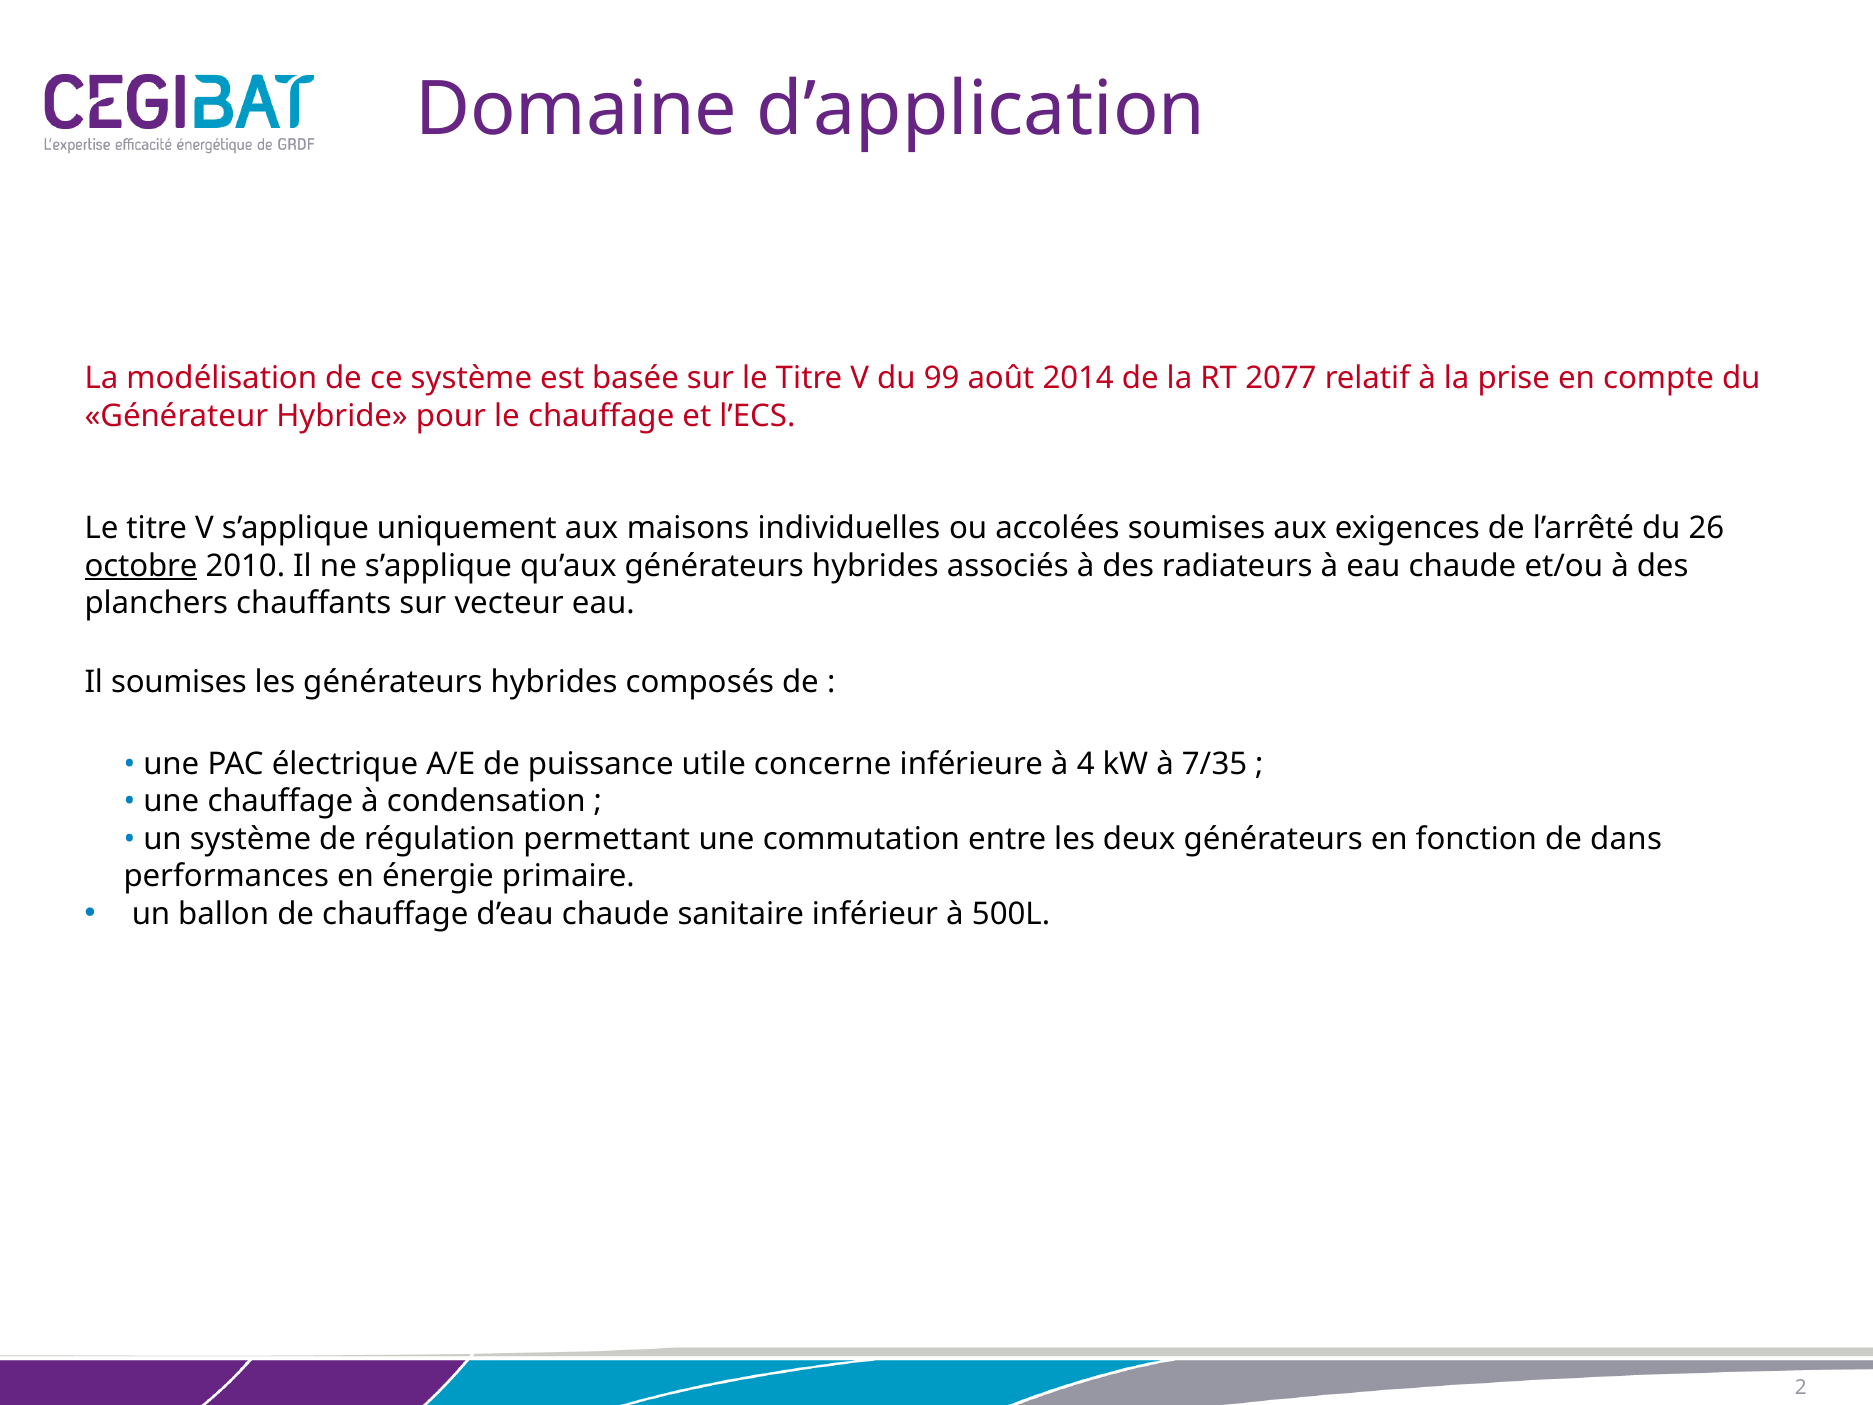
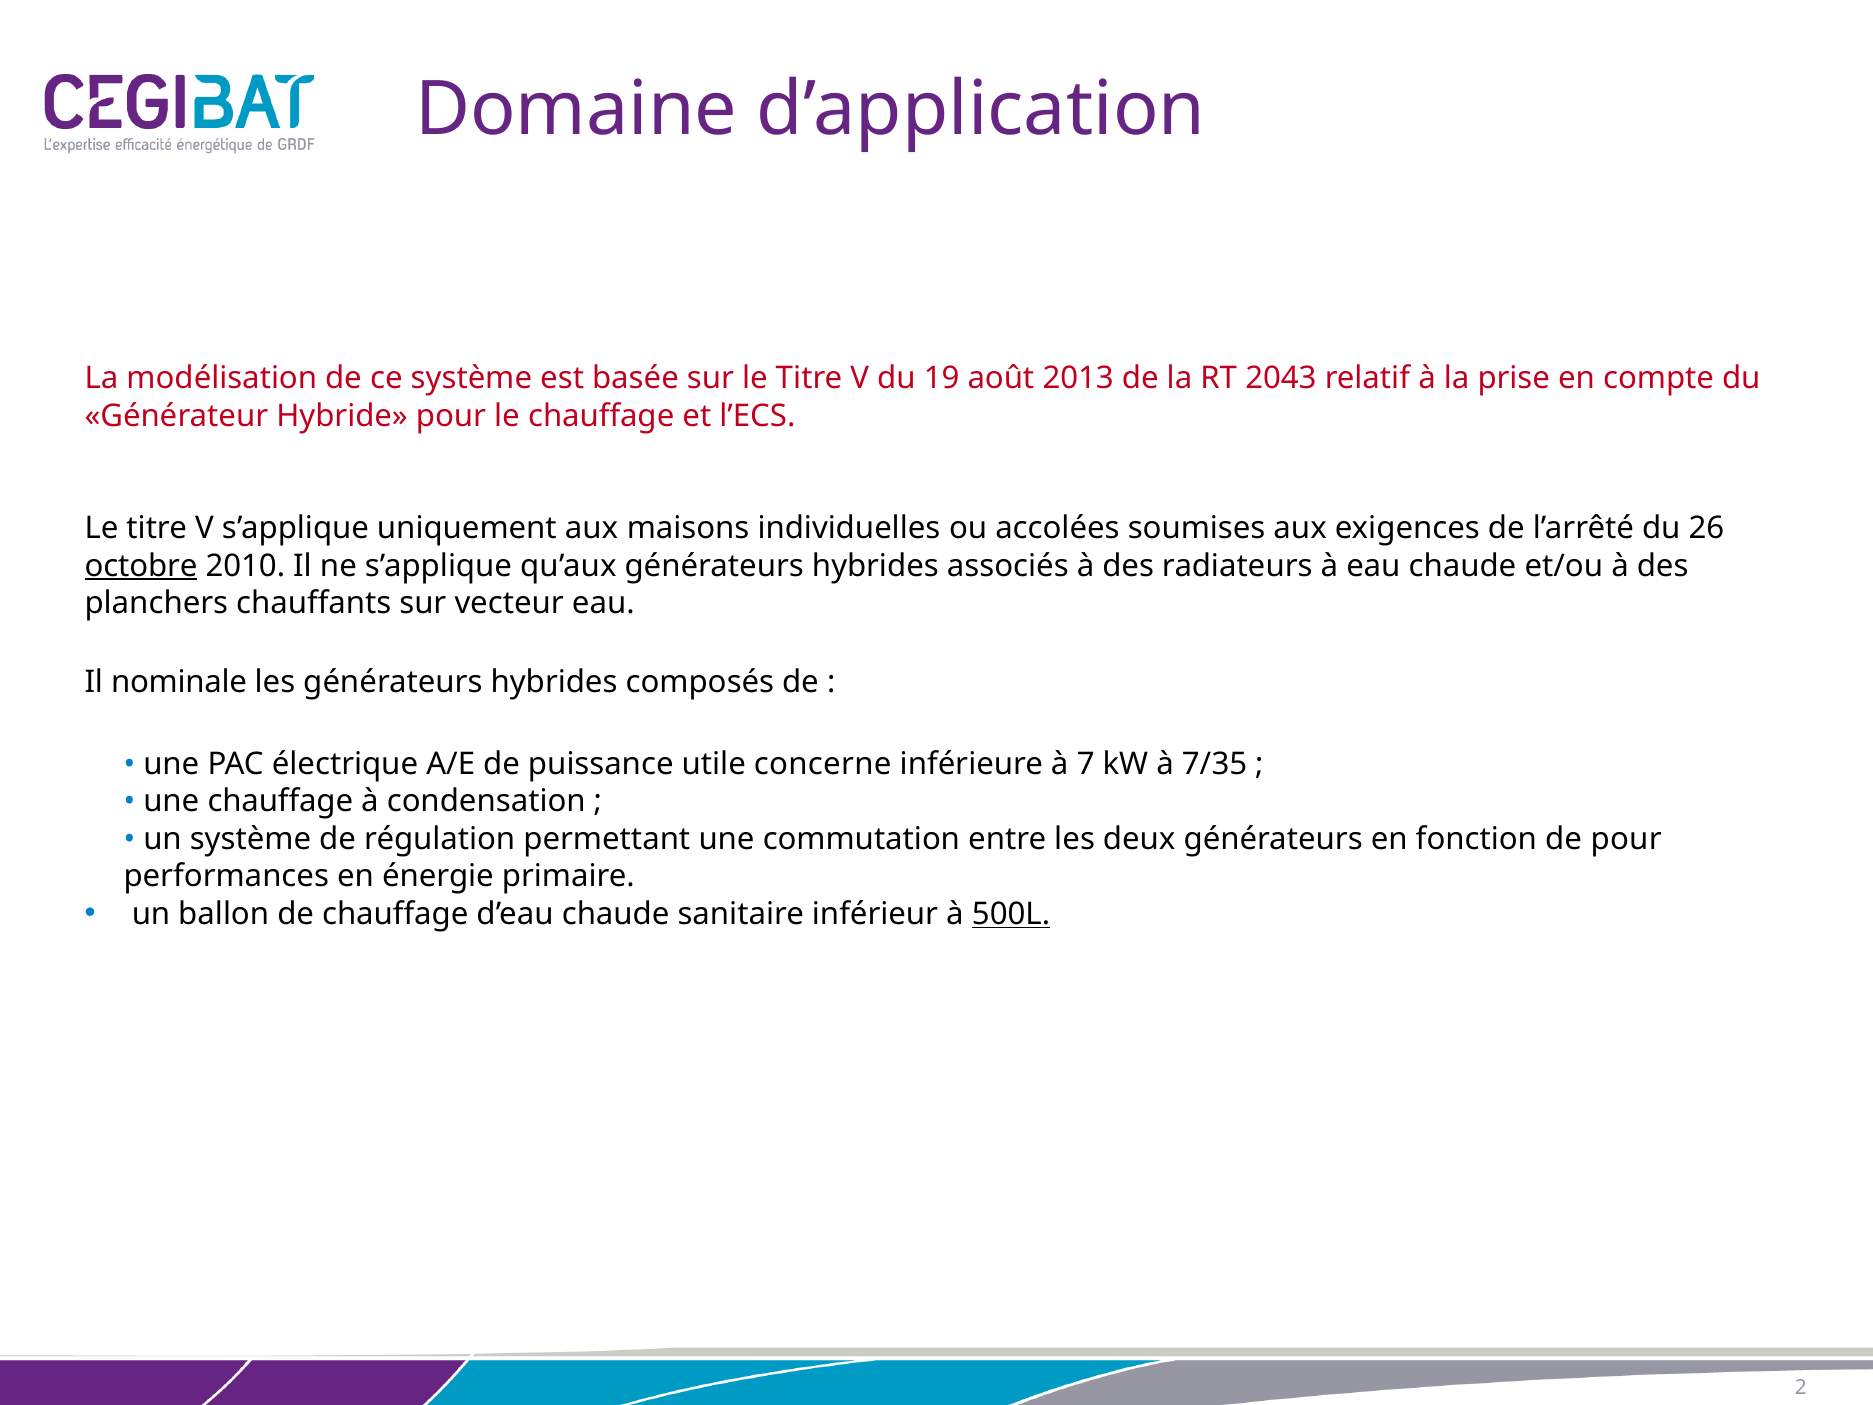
99: 99 -> 19 (942, 378)
2014: 2014 -> 2013 (1078, 378)
2077: 2077 -> 2043 (1281, 378)
Il soumises: soumises -> nominale (179, 682)
4: 4 -> 7 (1086, 764)
de dans: dans -> pour (1626, 839)
500L underline: none -> present (1011, 914)
